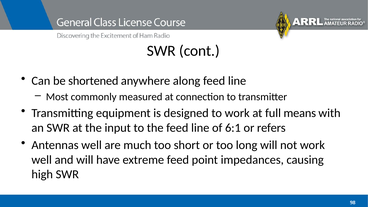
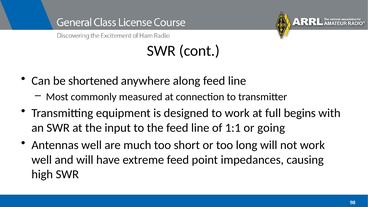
means: means -> begins (300, 113)
6:1: 6:1 -> 1:1 (233, 128)
refers: refers -> going (271, 128)
